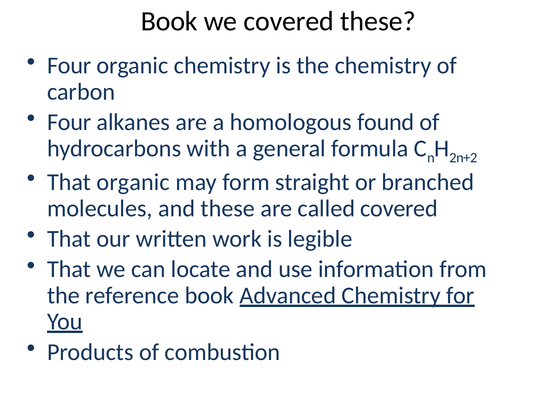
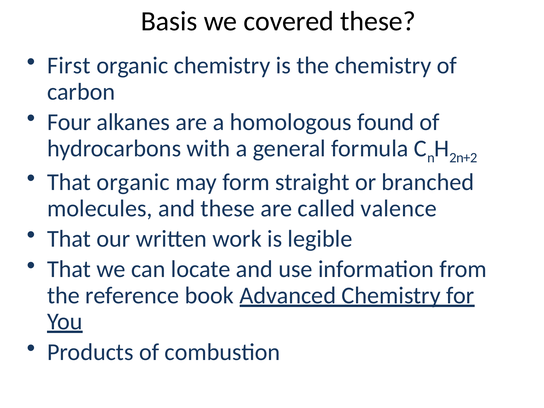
Book: Book -> Basis (169, 21)
Four: Four -> First (69, 66)
called covered: covered -> valence (399, 208)
